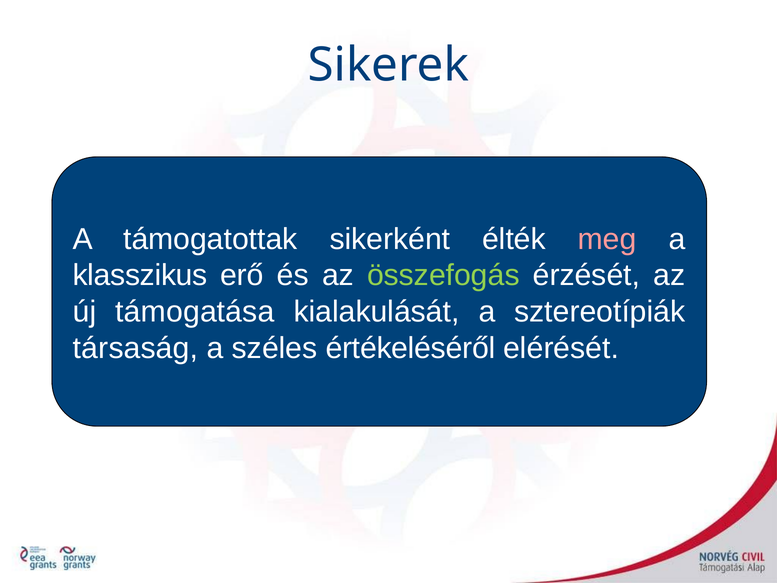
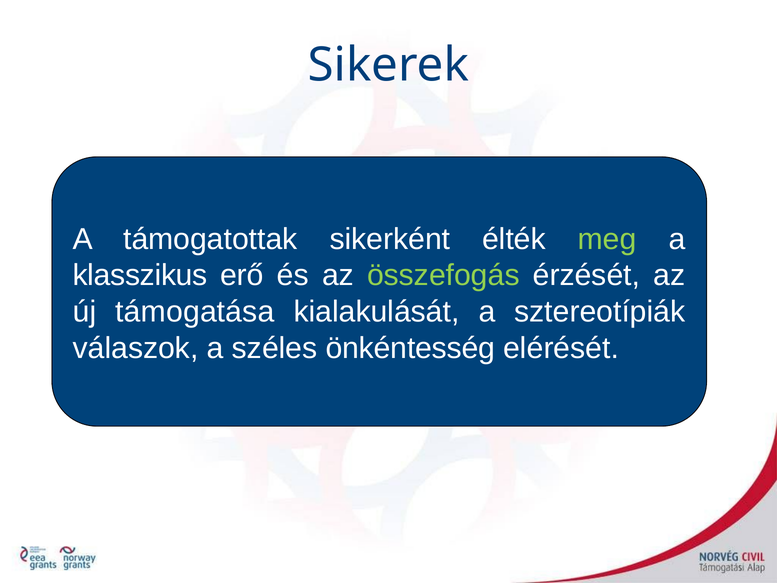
meg colour: pink -> light green (607, 239)
társaság: társaság -> válaszok (136, 348)
értékeléséről: értékeléséről -> önkéntesség (410, 348)
